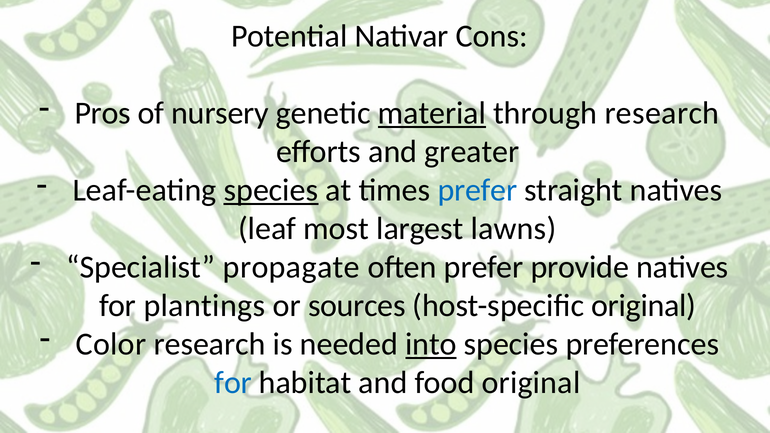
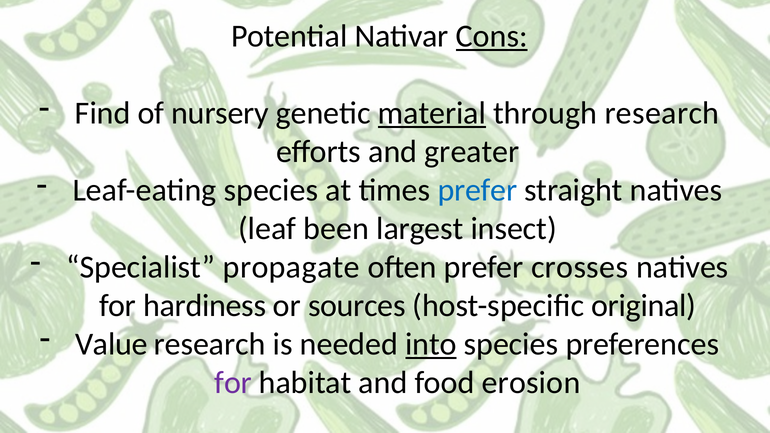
Cons underline: none -> present (492, 36)
Pros: Pros -> Find (103, 113)
species underline: present -> none (271, 190)
most: most -> been (336, 229)
lawns: lawns -> insect (514, 229)
provide: provide -> crosses (580, 267)
plantings: plantings -> hardiness (205, 306)
Color: Color -> Value (111, 344)
for colour: blue -> purple (233, 383)
food original: original -> erosion (531, 383)
